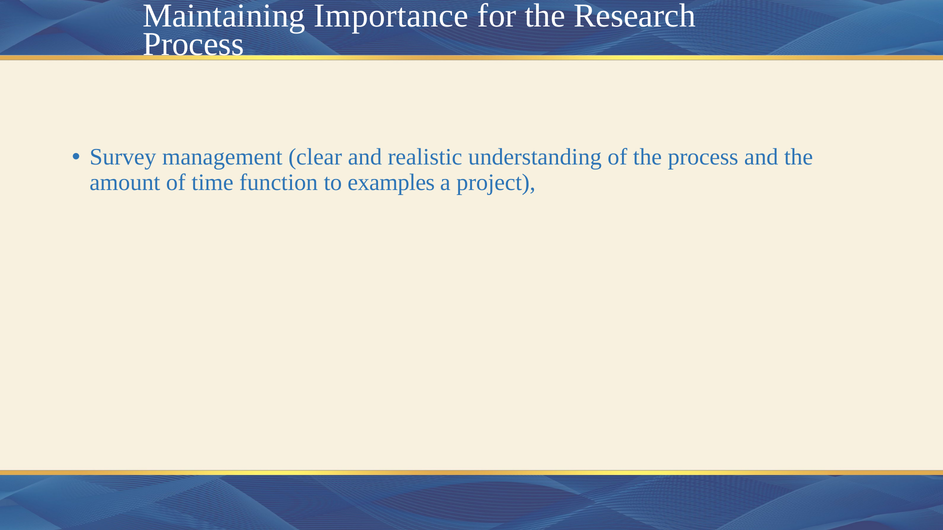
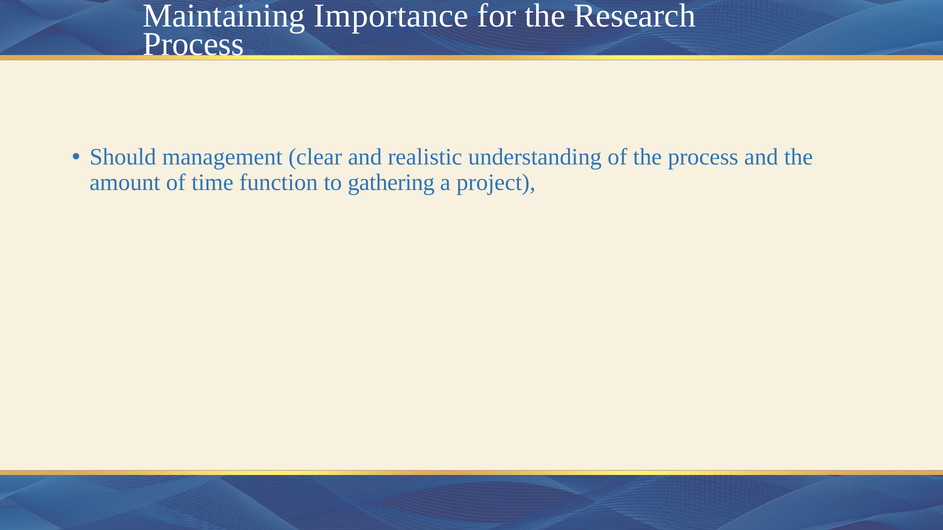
Survey: Survey -> Should (123, 157)
examples: examples -> gathering (391, 183)
